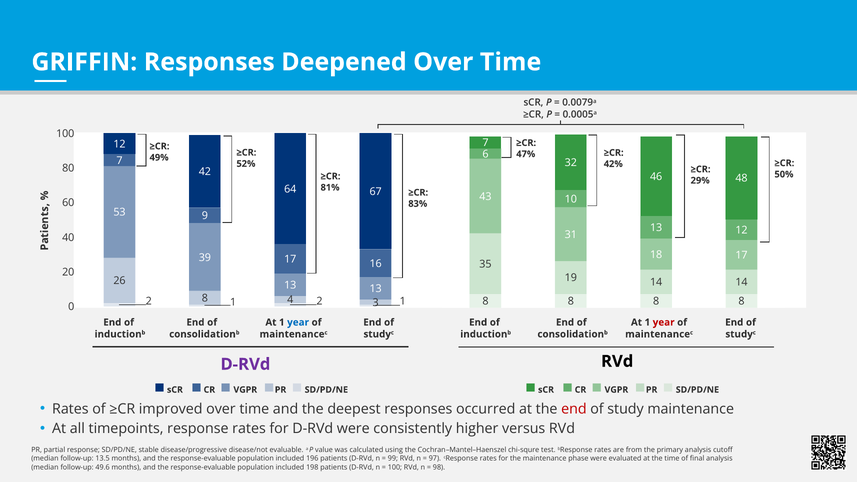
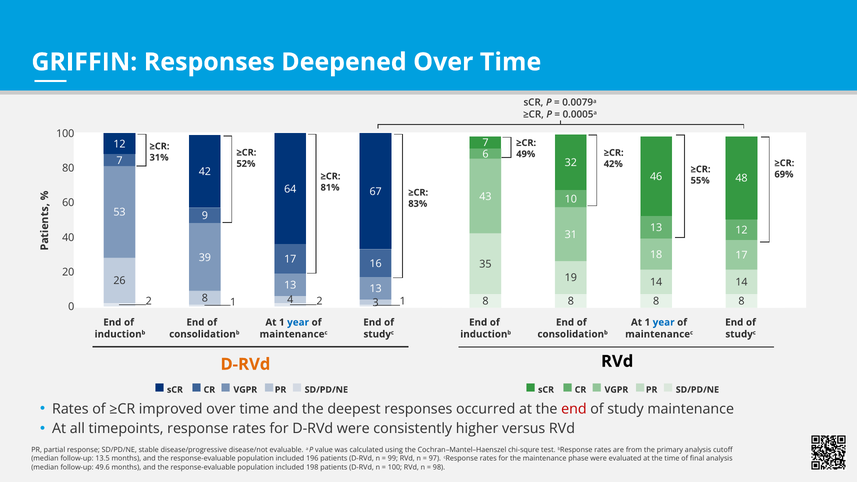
47%: 47% -> 49% (526, 154)
49%: 49% -> 31% (159, 158)
50%: 50% -> 69% (784, 174)
29%: 29% -> 55% (700, 180)
year colour: red -> blue (664, 322)
D-RVd colour: purple -> orange (245, 364)
